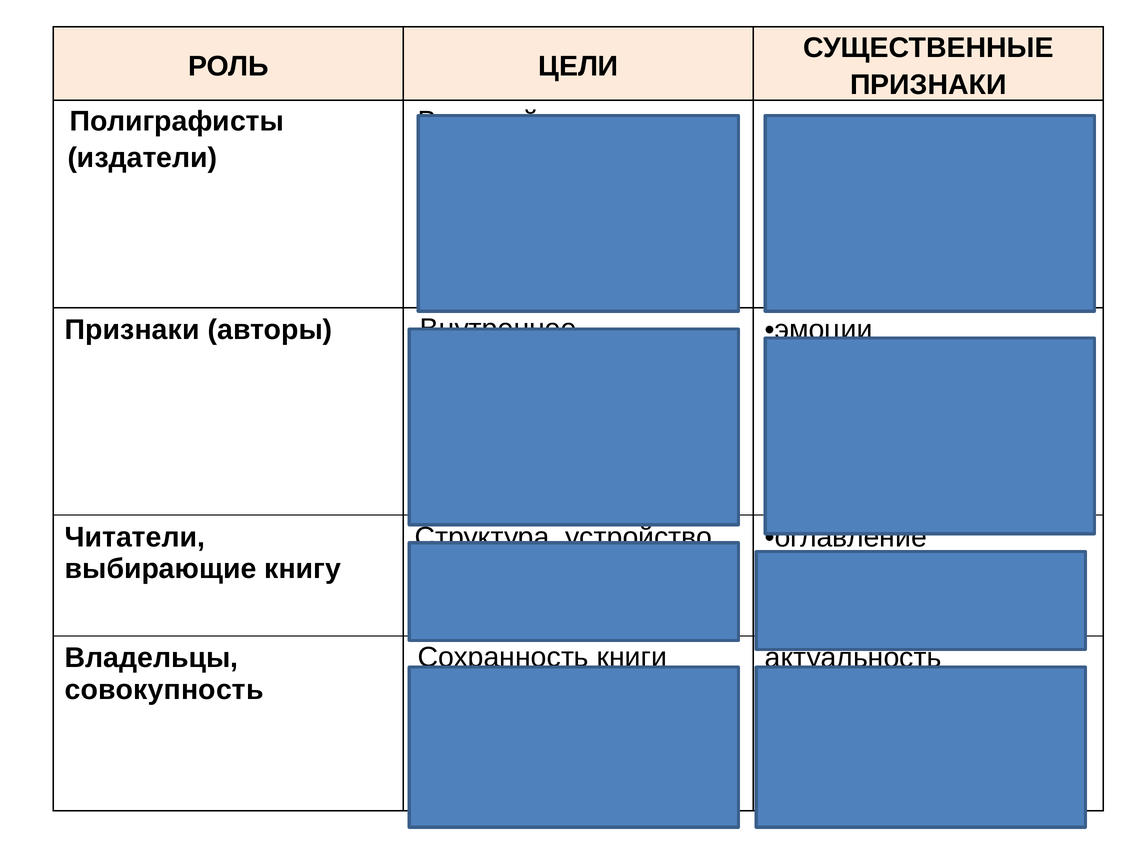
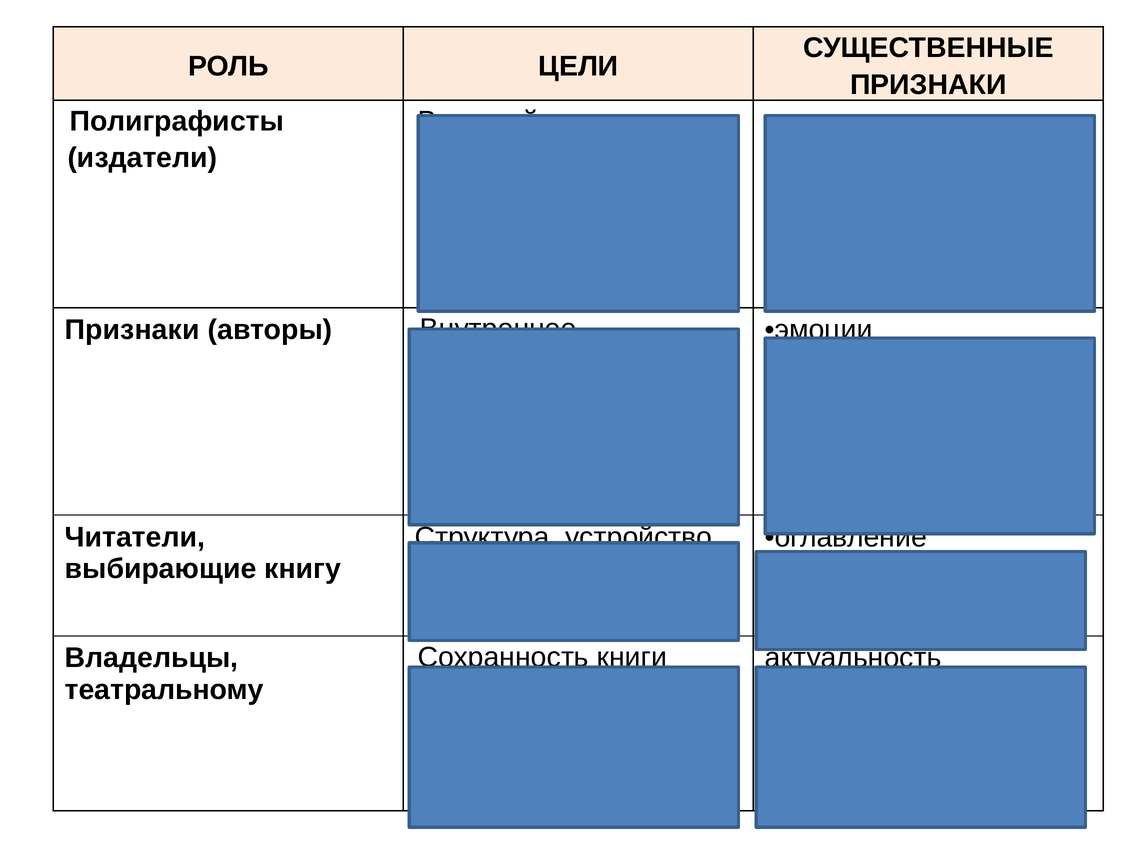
совокупность: совокупность -> театральному (164, 690)
